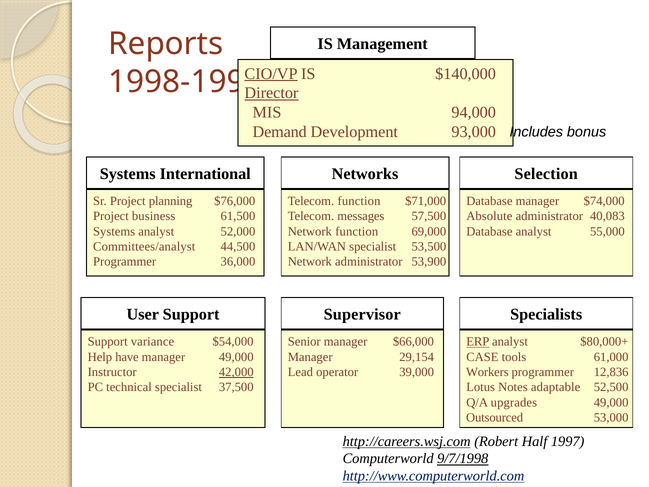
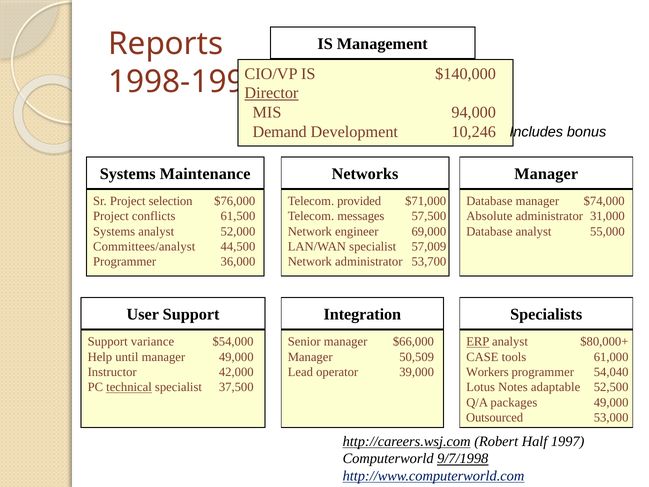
CIO/VP underline: present -> none (271, 74)
93,000: 93,000 -> 10,246 (474, 132)
International: International -> Maintenance (205, 174)
Selection: Selection -> Manager (546, 174)
planning: planning -> selection (171, 201)
Telecom function: function -> provided (359, 201)
business: business -> conflicts (154, 216)
40,083: 40,083 -> 31,000 (607, 216)
Network function: function -> engineer (357, 231)
53,500: 53,500 -> 57,009 (429, 246)
53,900: 53,900 -> 53,700 (429, 262)
Supervisor: Supervisor -> Integration (362, 314)
have: have -> until (127, 357)
29,154: 29,154 -> 50,509 (417, 357)
42,000 underline: present -> none (236, 372)
12,836: 12,836 -> 54,040 (611, 372)
technical underline: none -> present (129, 387)
upgrades: upgrades -> packages (514, 402)
